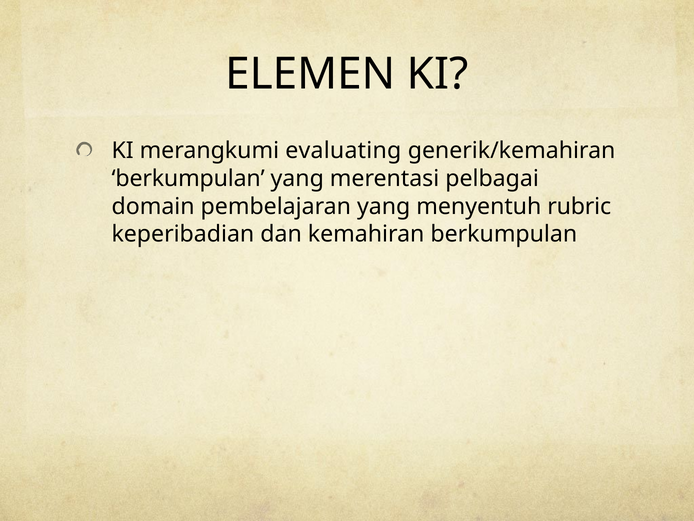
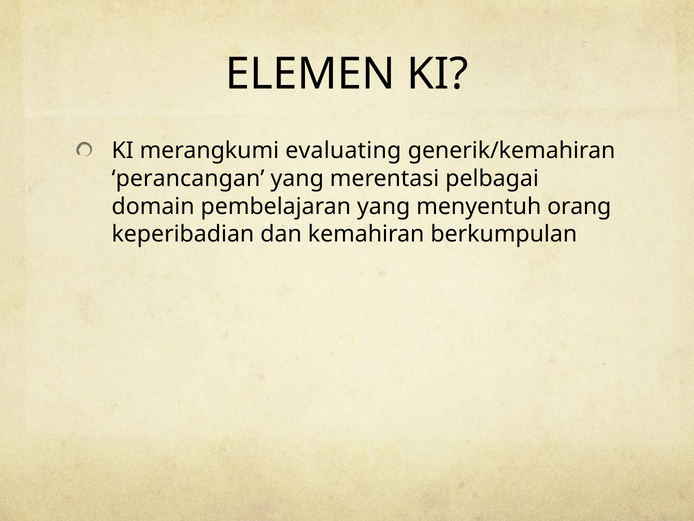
berkumpulan: berkumpulan -> perancangan (188, 178)
rubric: rubric -> orang (579, 206)
